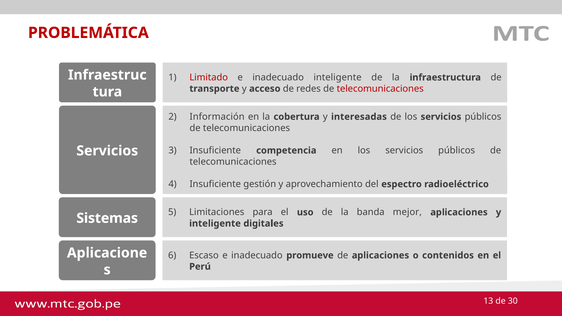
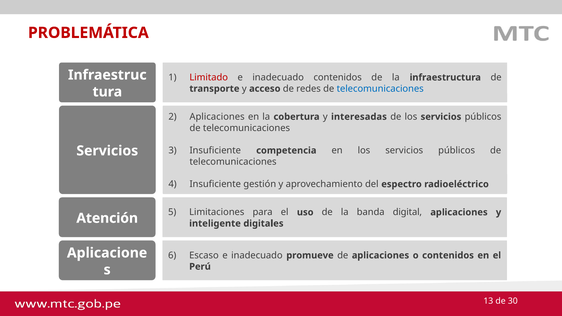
inadecuado inteligente: inteligente -> contenidos (338, 77)
telecomunicaciones colour: red -> blue (380, 89)
Información: Información -> Aplicaciones (217, 117)
mejor: mejor -> digital (407, 212)
Sistemas: Sistemas -> Atención (107, 218)
